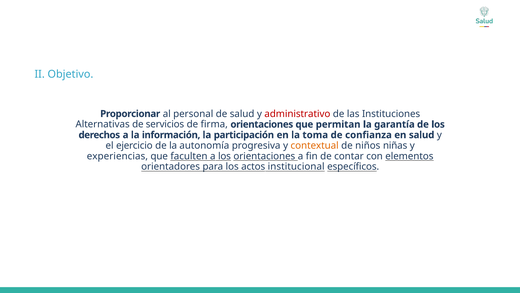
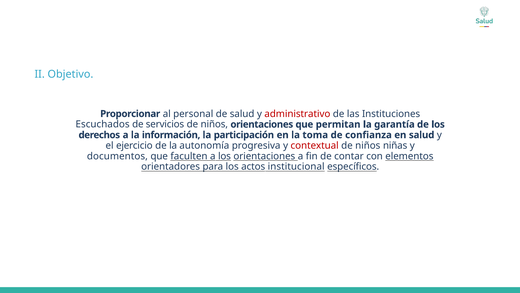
Alternativas: Alternativas -> Escuchados (103, 124)
servicios de firma: firma -> niños (214, 124)
contextual colour: orange -> red (315, 145)
experiencias: experiencias -> documentos (117, 156)
